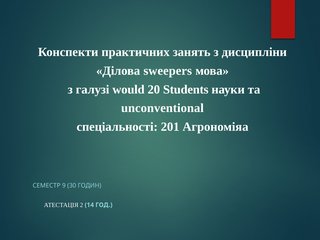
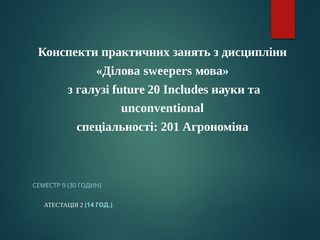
would: would -> future (128, 89)
Students: Students -> Includes (186, 89)
